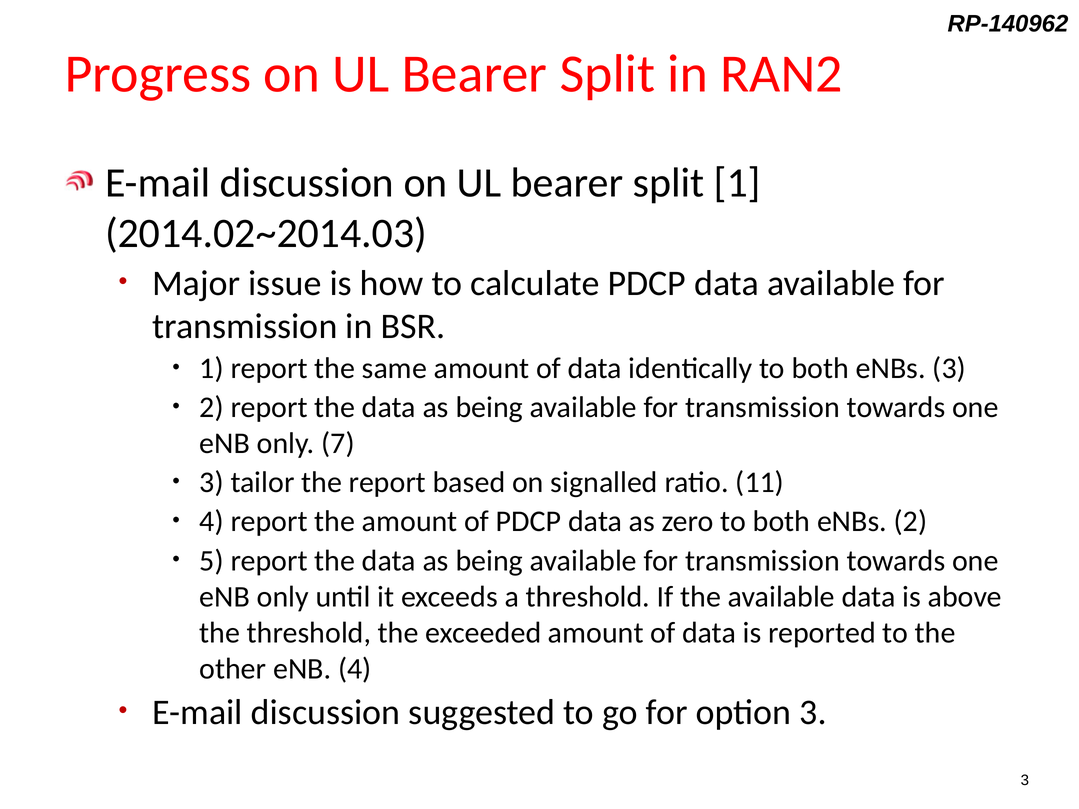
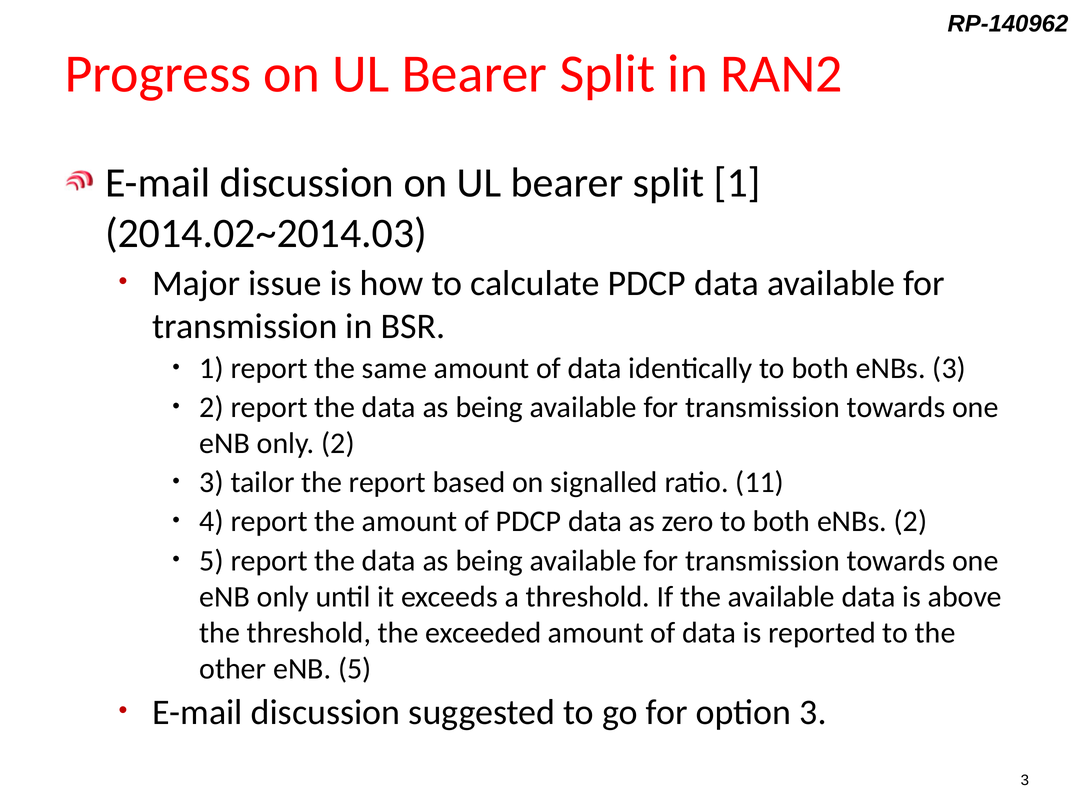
only 7: 7 -> 2 (338, 444)
eNB 4: 4 -> 5 (355, 669)
